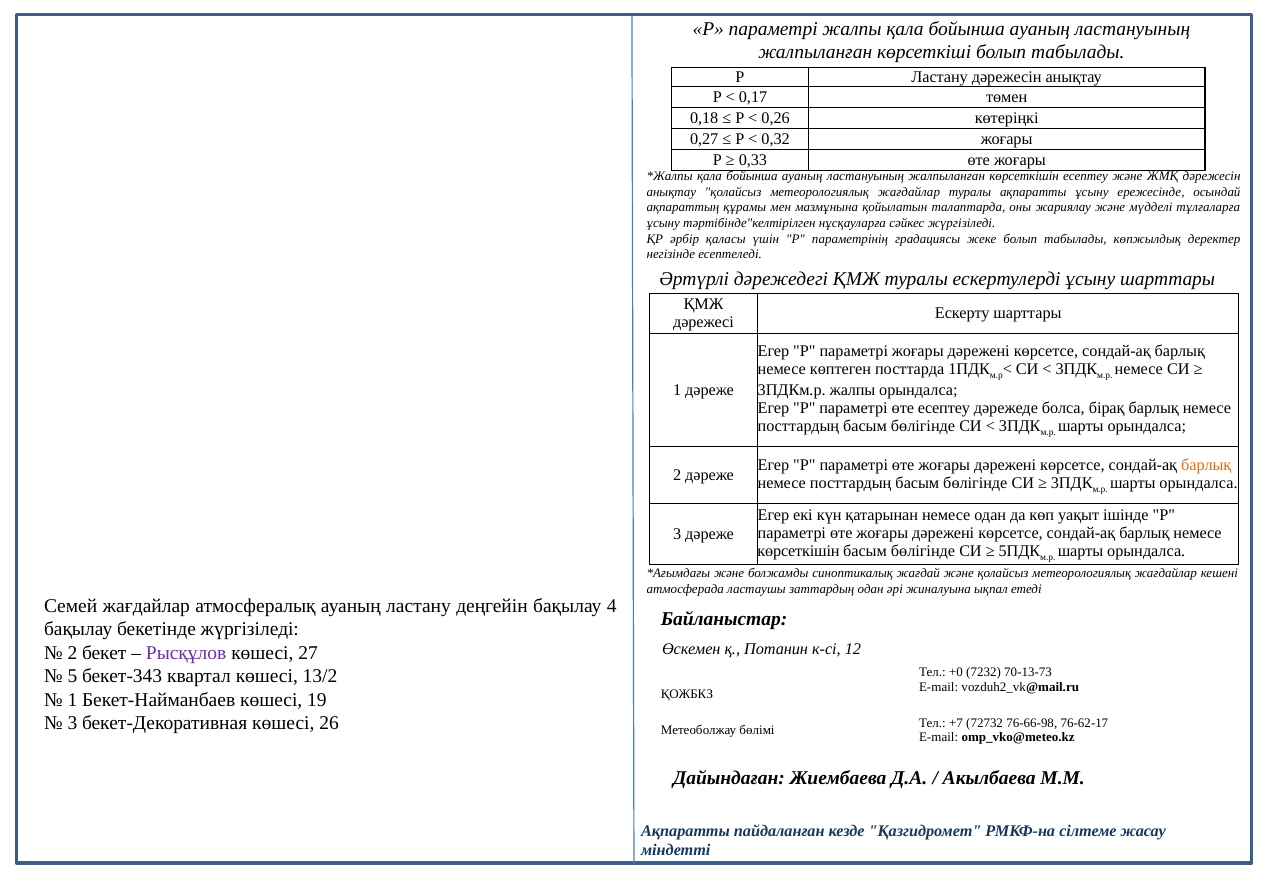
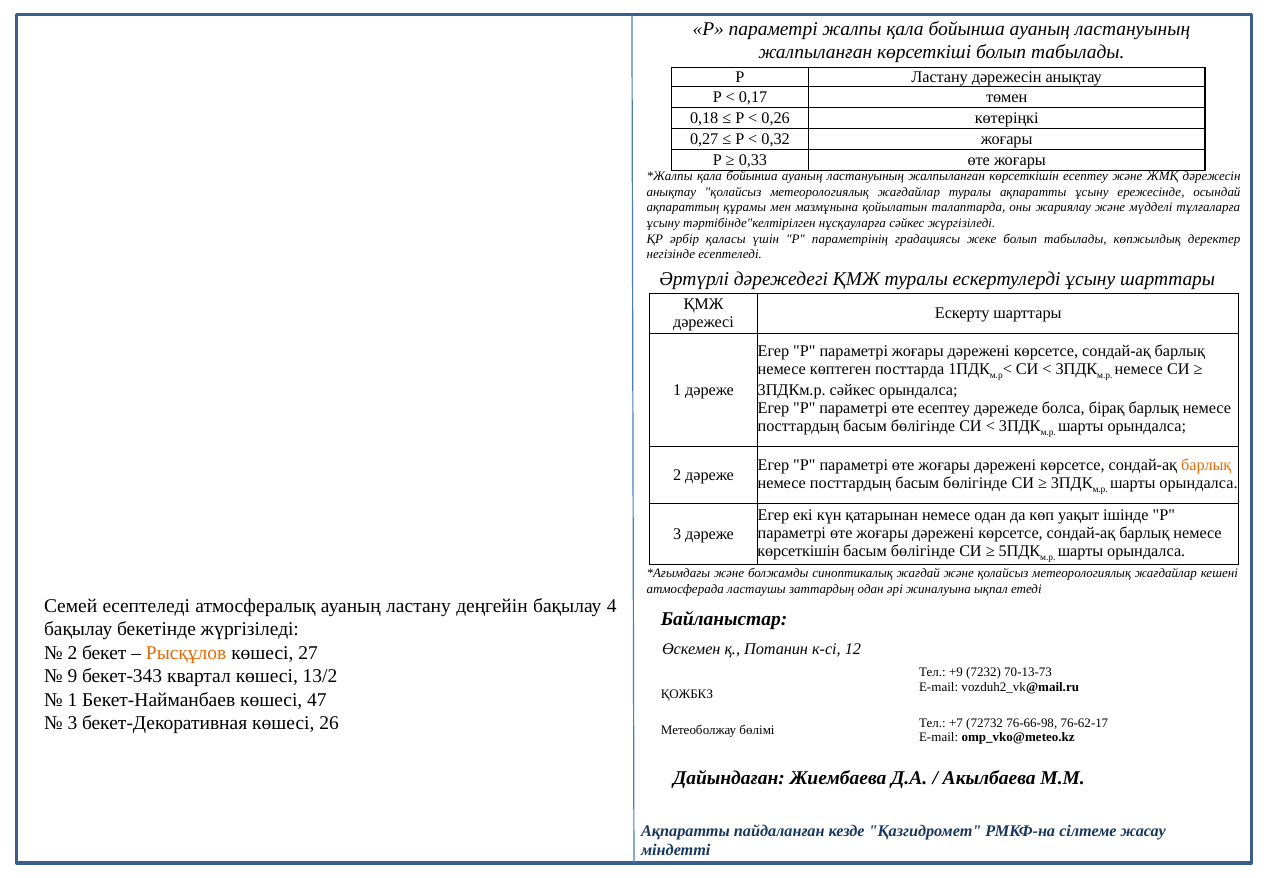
3ПДКм.р жалпы: жалпы -> сәйкес (852, 390)
Семей жағдайлар: жағдайлар -> есептеледі (146, 606)
Рысқұлов colour: purple -> orange (186, 653)
+0: +0 -> +9 (956, 672)
5: 5 -> 9 (72, 676)
19: 19 -> 47 (317, 700)
